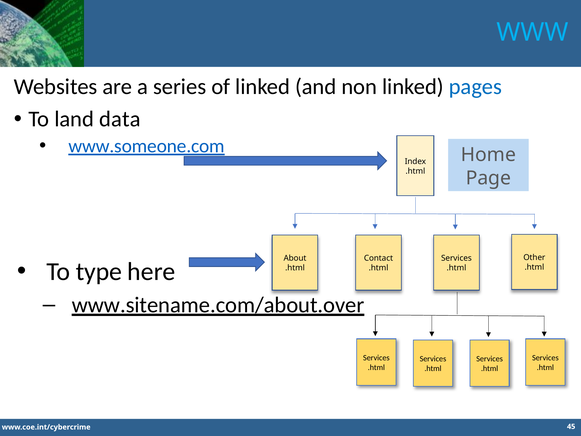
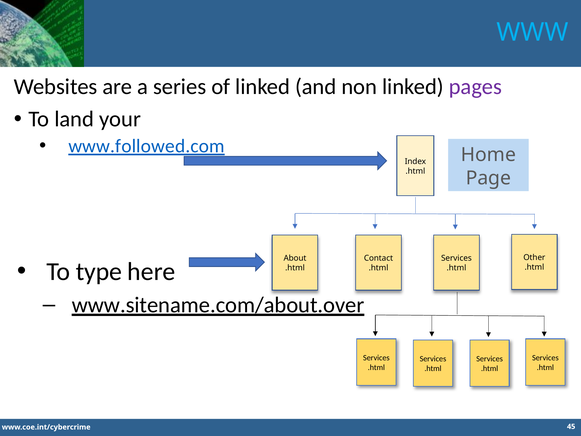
pages colour: blue -> purple (475, 87)
data: data -> your (120, 119)
www.someone.com: www.someone.com -> www.followed.com (146, 146)
